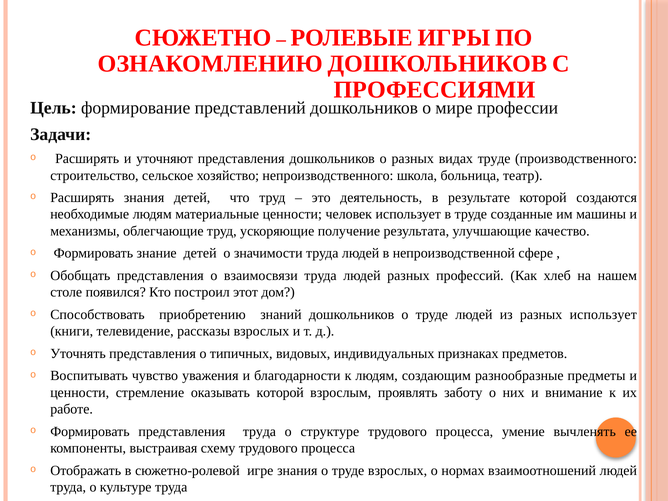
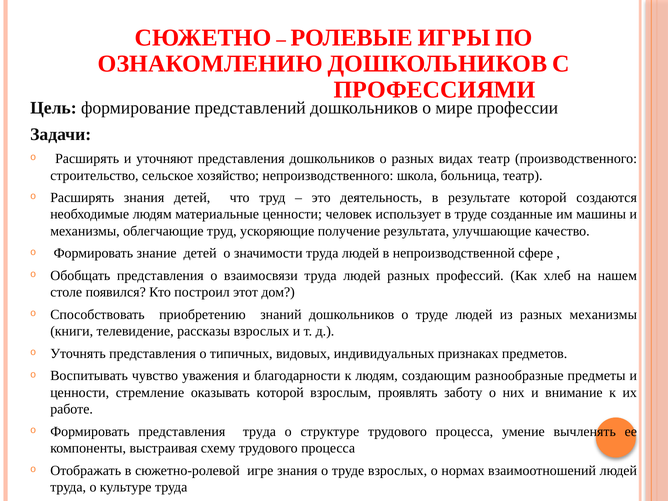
видах труде: труде -> театр (494, 159)
разных использует: использует -> механизмы (603, 315)
